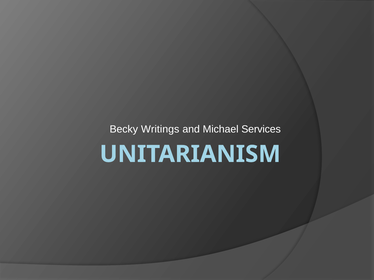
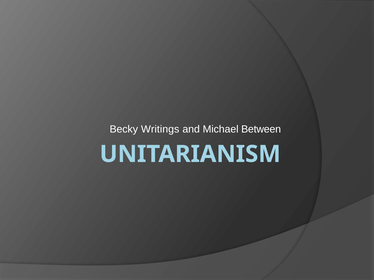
Services: Services -> Between (261, 129)
